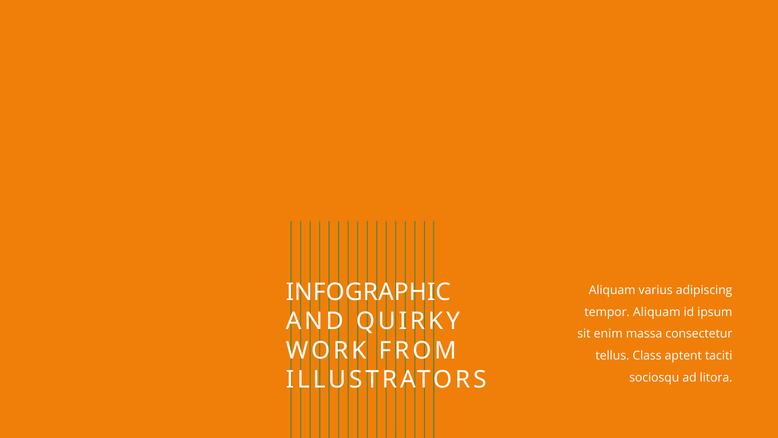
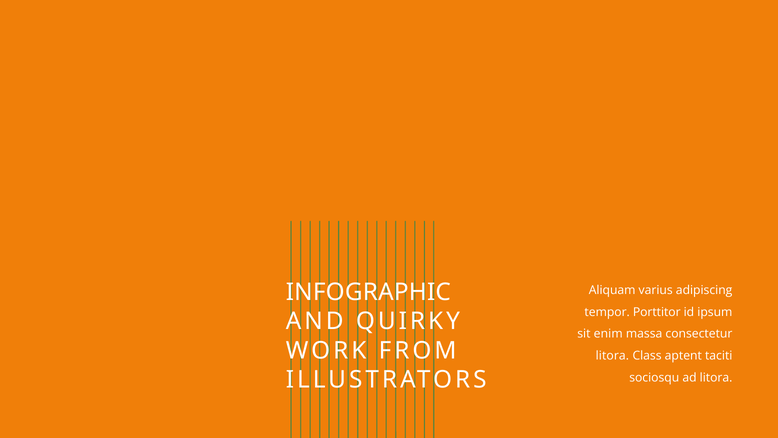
tempor Aliquam: Aliquam -> Porttitor (657, 312)
tellus: tellus -> litora (612, 356)
